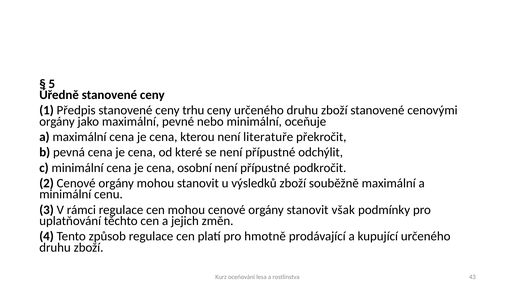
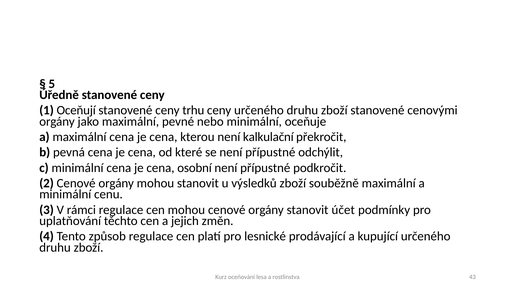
Předpis: Předpis -> Oceňují (76, 110)
literatuře: literatuře -> kalkulační (268, 137)
však: však -> účet (343, 210)
hmotně: hmotně -> lesnické (265, 236)
